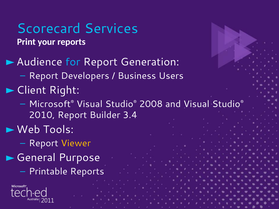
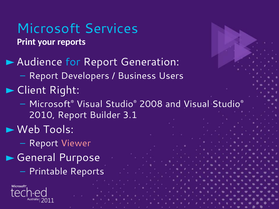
Scorecard: Scorecard -> Microsoft (49, 29)
3.4: 3.4 -> 3.1 (130, 115)
Viewer colour: yellow -> pink (76, 143)
